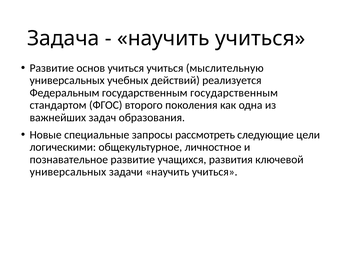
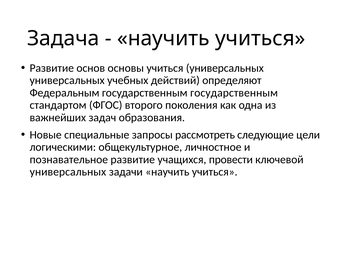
основ учиться: учиться -> основы (126, 68)
учиться мыслительную: мыслительную -> универсальных (225, 68)
реализуется: реализуется -> определяют (232, 80)
развития: развития -> провести (231, 159)
